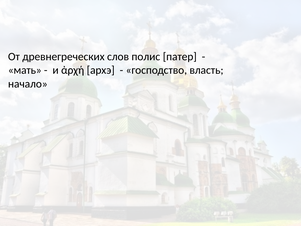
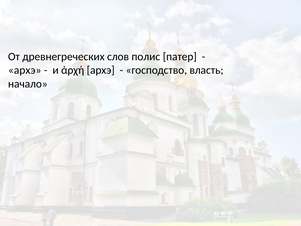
мать: мать -> архэ (25, 70)
